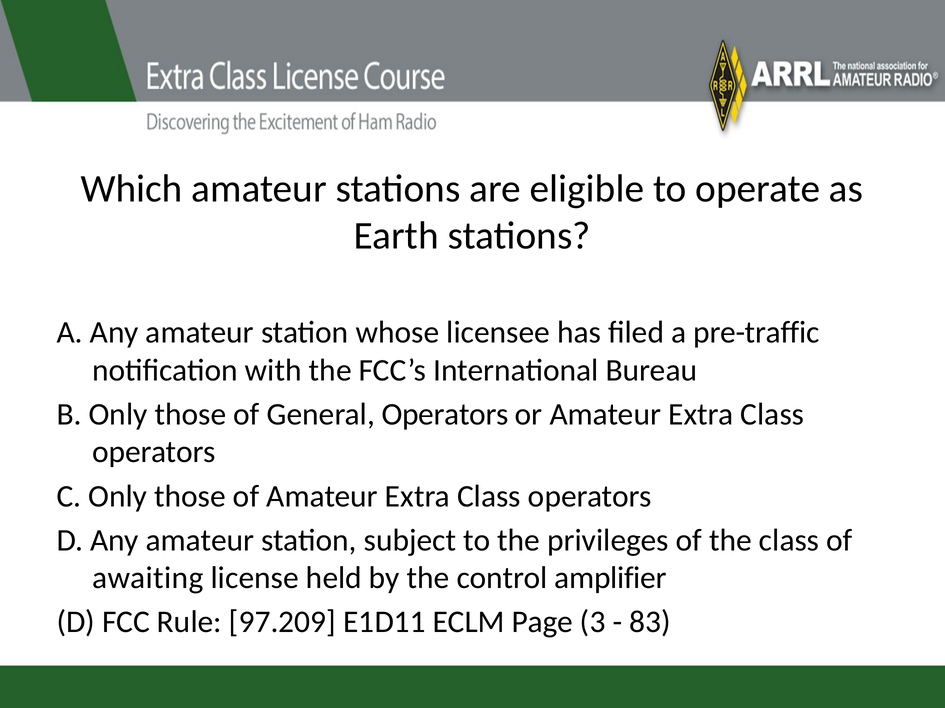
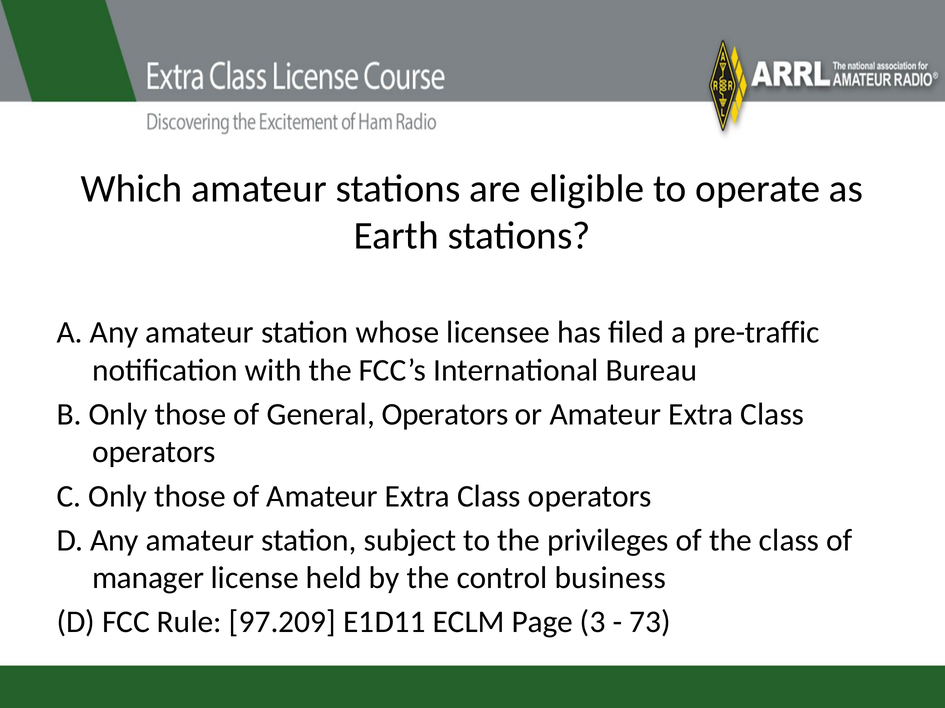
awaiting: awaiting -> manager (148, 579)
amplifier: amplifier -> business (610, 579)
83: 83 -> 73 (650, 623)
